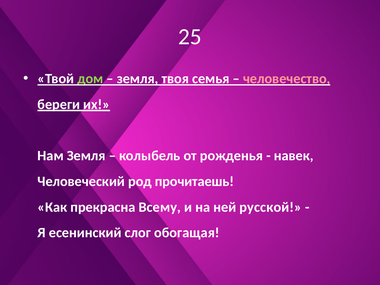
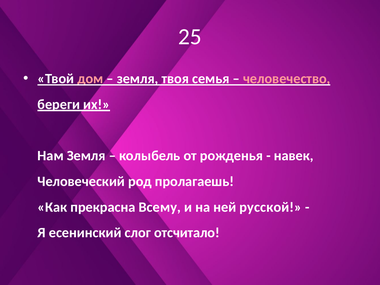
дом colour: light green -> pink (90, 79)
прочитаешь: прочитаешь -> пролагаешь (194, 181)
обогащая: обогащая -> отсчитало (187, 233)
